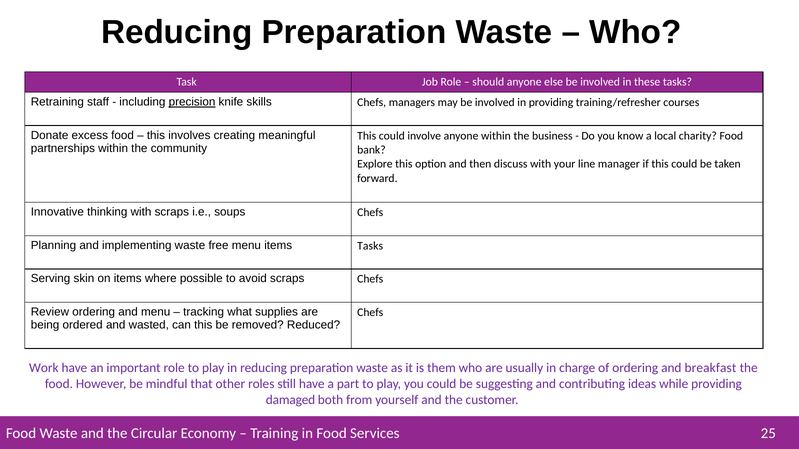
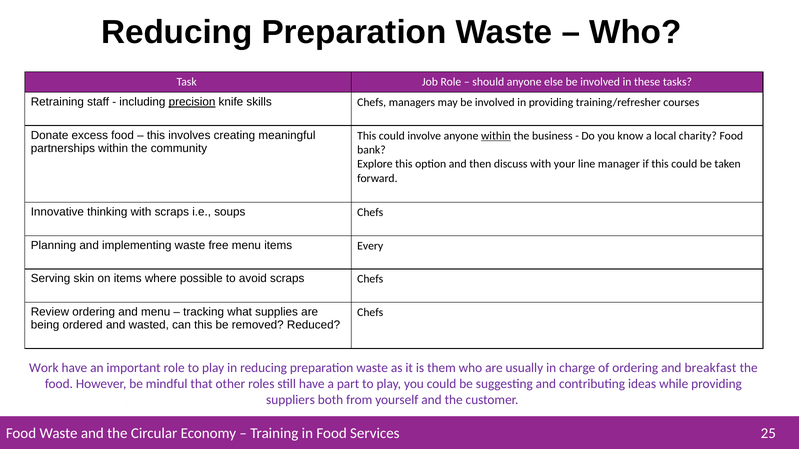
within underline: none -> present (496, 136)
items Tasks: Tasks -> Every (370, 246)
damaged: damaged -> suppliers (290, 400)
